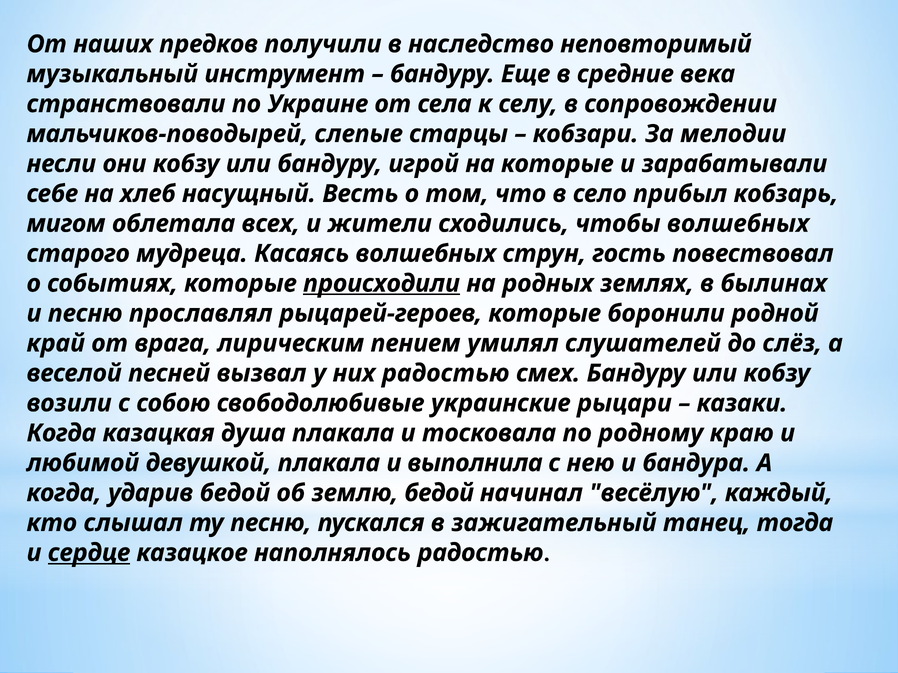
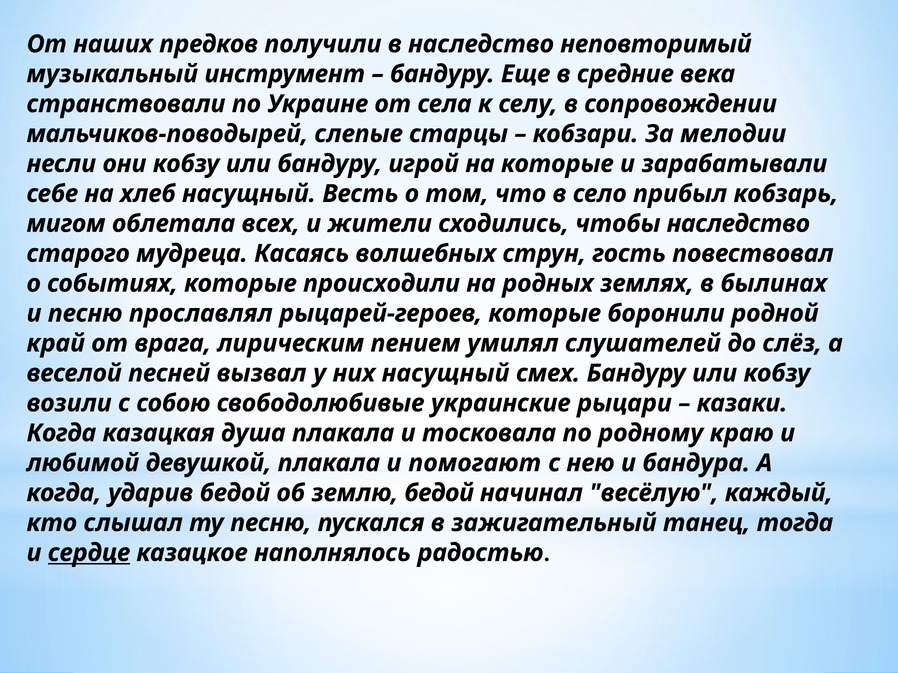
чтобы волшебных: волшебных -> наследство (738, 224)
происходили underline: present -> none (382, 284)
них радостью: радостью -> насущный (446, 374)
выполнила: выполнила -> помогают (475, 463)
